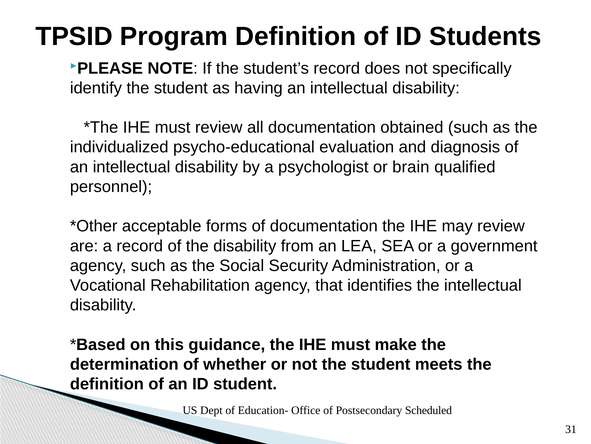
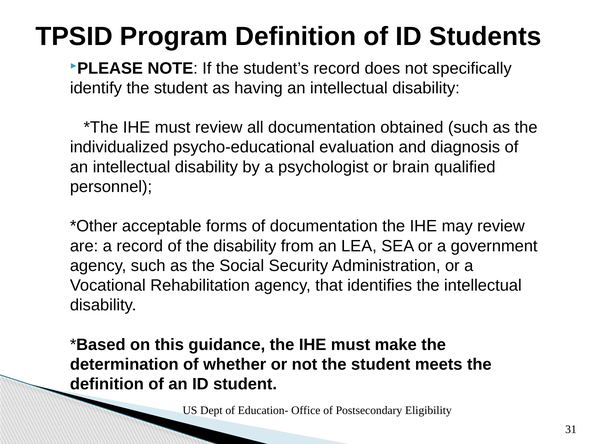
Scheduled: Scheduled -> Eligibility (428, 410)
